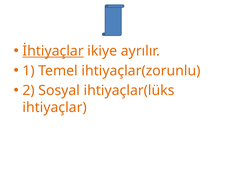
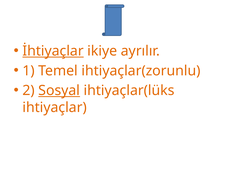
Sosyal underline: none -> present (59, 90)
